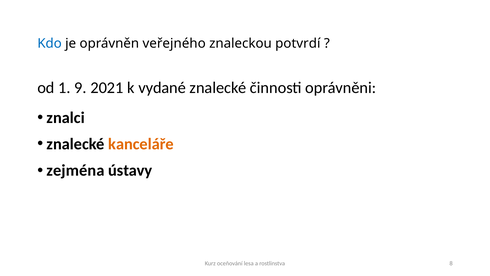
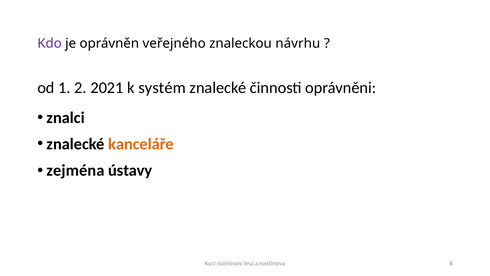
Kdo colour: blue -> purple (50, 44)
potvrdí: potvrdí -> návrhu (298, 44)
9: 9 -> 2 (81, 88)
vydané: vydané -> systém (162, 88)
